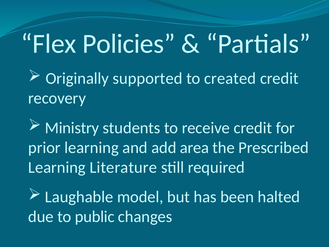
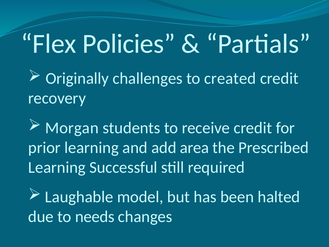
supported: supported -> challenges (148, 78)
Ministry: Ministry -> Morgan (72, 128)
Literature: Literature -> Successful (123, 167)
public: public -> needs (95, 217)
